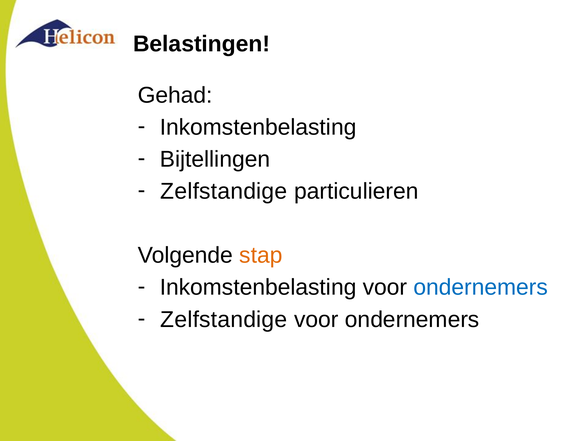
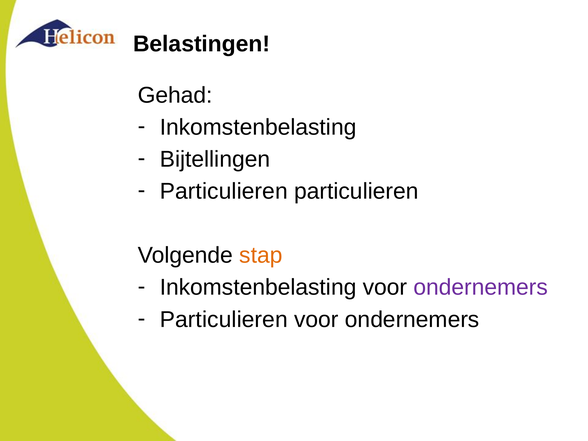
Zelfstandige: Zelfstandige -> Particulieren (224, 191)
ondernemers colour: blue -> purple (481, 287)
Zelfstandige: Zelfstandige -> Particulieren (224, 319)
